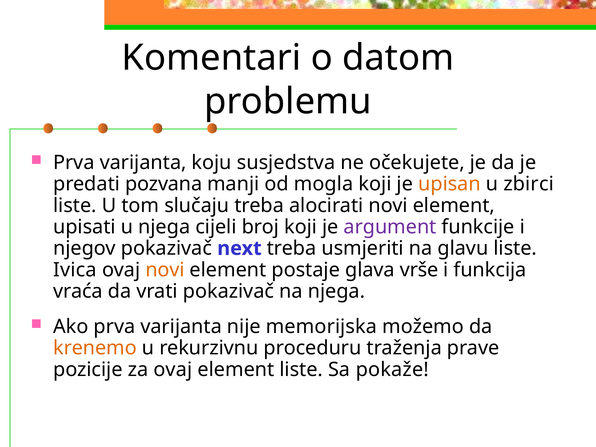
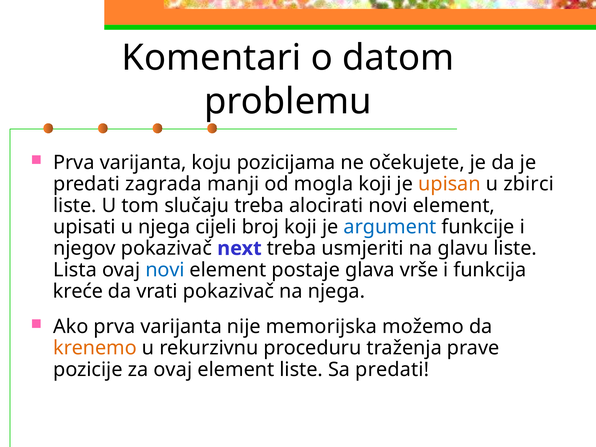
susjedstva: susjedstva -> pozicijama (286, 163)
pozvana: pozvana -> zagrada (163, 184)
argument colour: purple -> blue (390, 227)
Ivica: Ivica -> Lista (75, 270)
novi colour: orange -> blue (165, 270)
vraća: vraća -> kreće (78, 291)
Sa pokaže: pokaže -> predati (392, 370)
